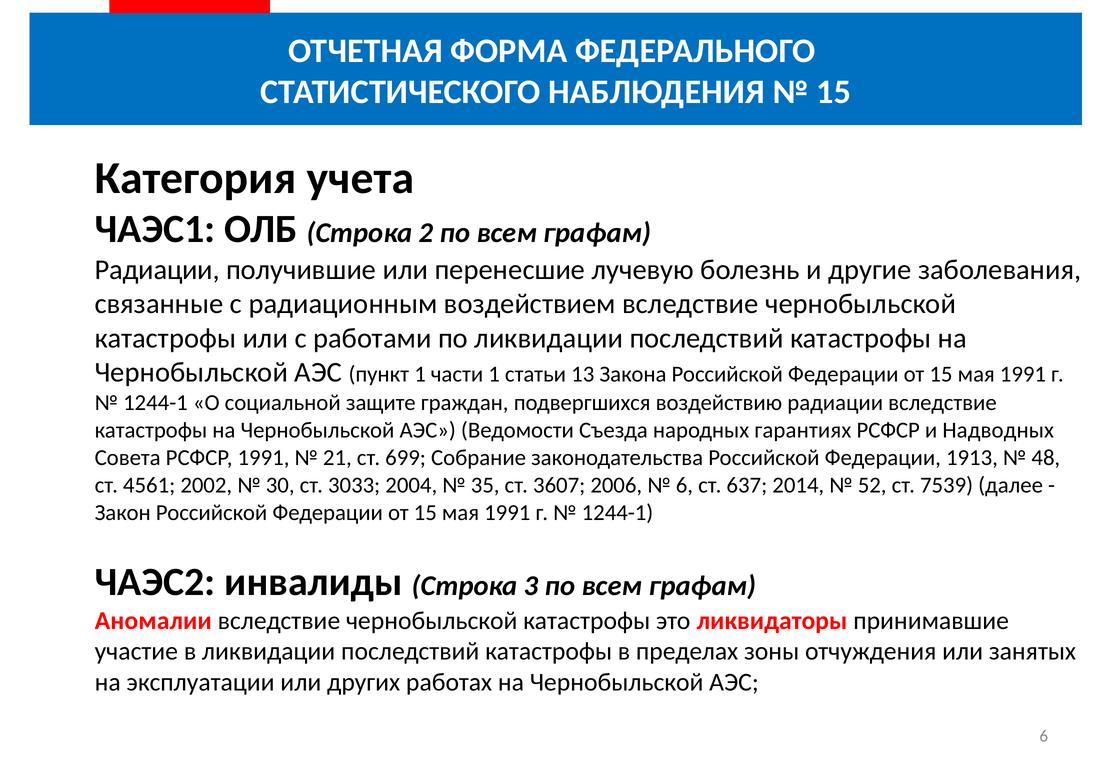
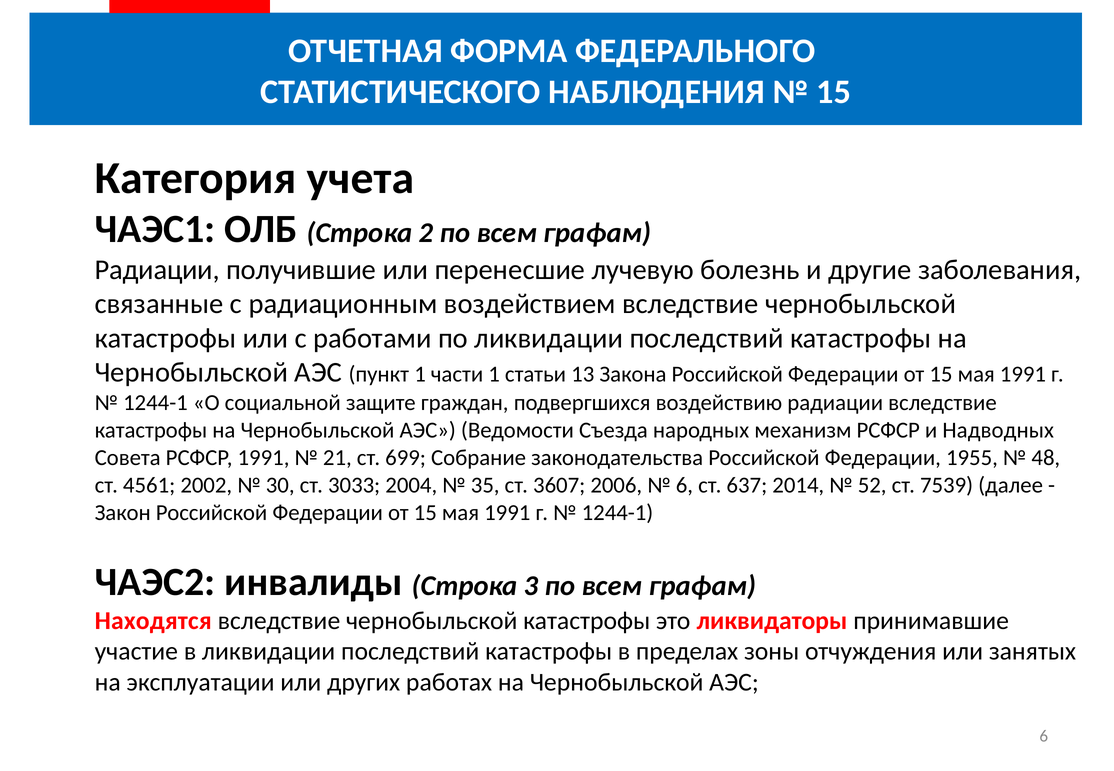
гарантиях: гарантиях -> механизм (803, 430)
1913: 1913 -> 1955 (972, 458)
Аномалии: Аномалии -> Находятся (153, 621)
